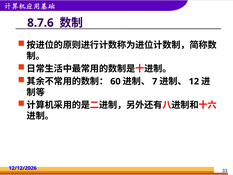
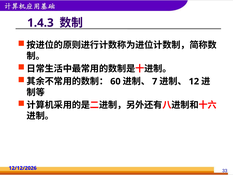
8.7.6: 8.7.6 -> 1.4.3 (40, 23)
